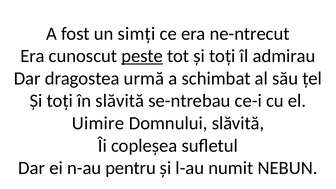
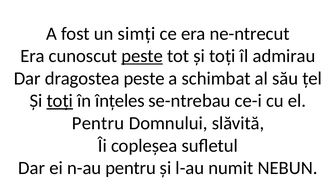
dragostea urmă: urmă -> peste (144, 78)
toți underline: none -> present (60, 101)
în slăvită: slăvită -> înțeles (120, 101)
Uimire: Uimire -> Pentru (98, 123)
